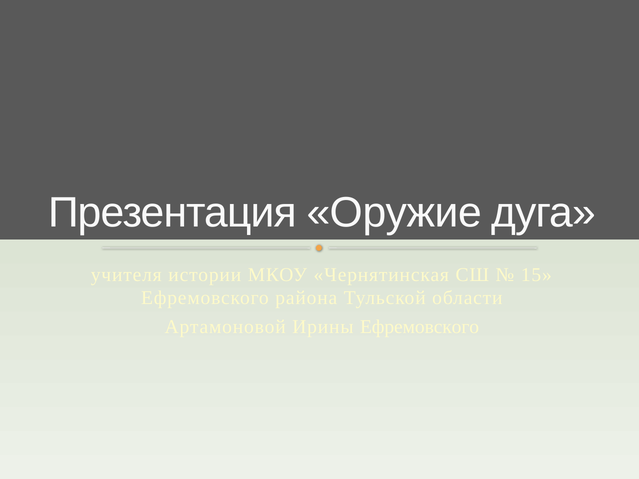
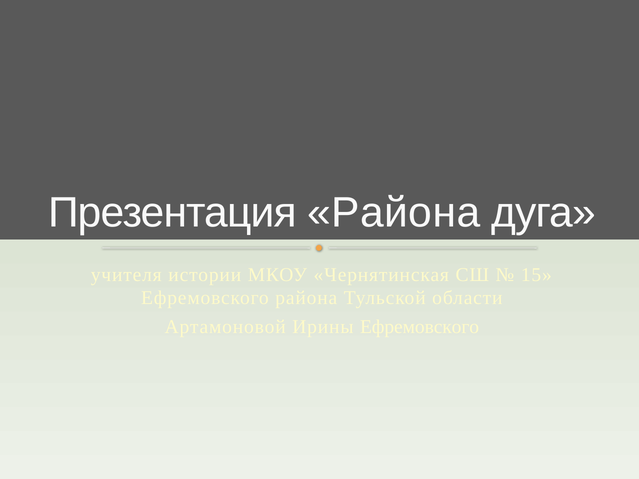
Презентация Оружие: Оружие -> Района (394, 213)
